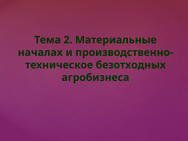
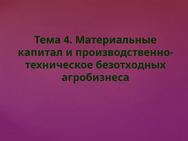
2: 2 -> 4 (68, 40)
началах: началах -> капитал (40, 52)
